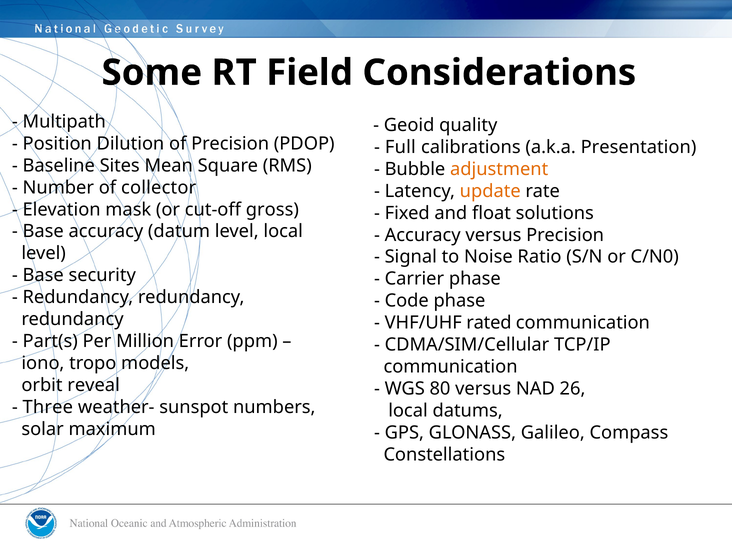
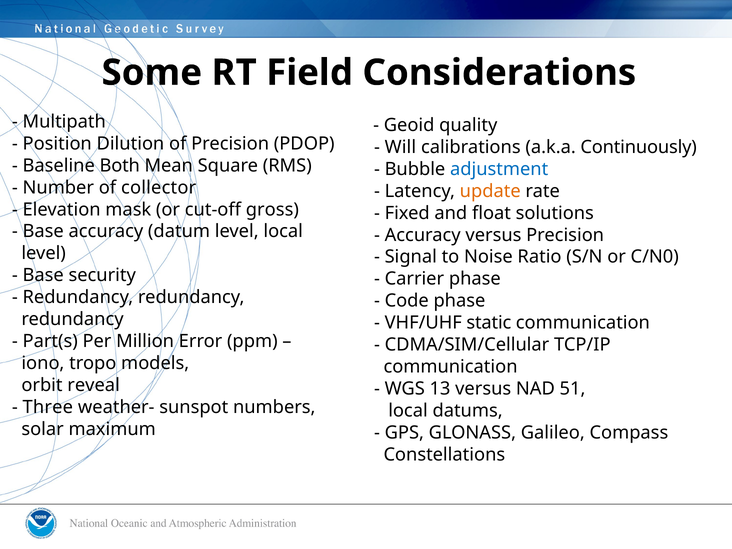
Full: Full -> Will (400, 147)
Presentation: Presentation -> Continuously (639, 147)
Sites: Sites -> Both (120, 166)
adjustment colour: orange -> blue (499, 169)
rated: rated -> static (489, 323)
80: 80 -> 13 (440, 389)
26: 26 -> 51 (572, 389)
